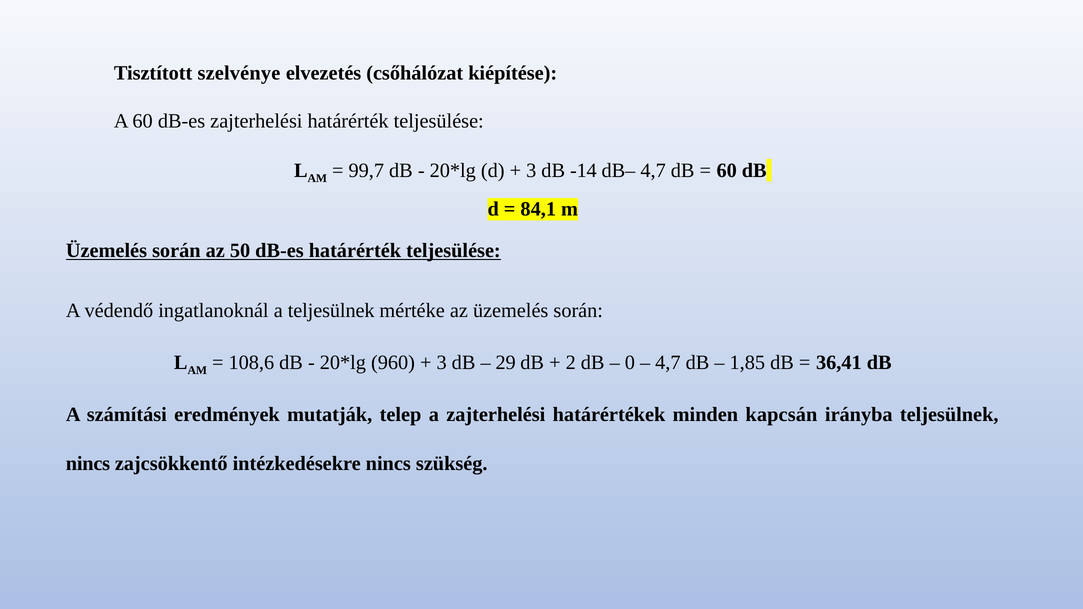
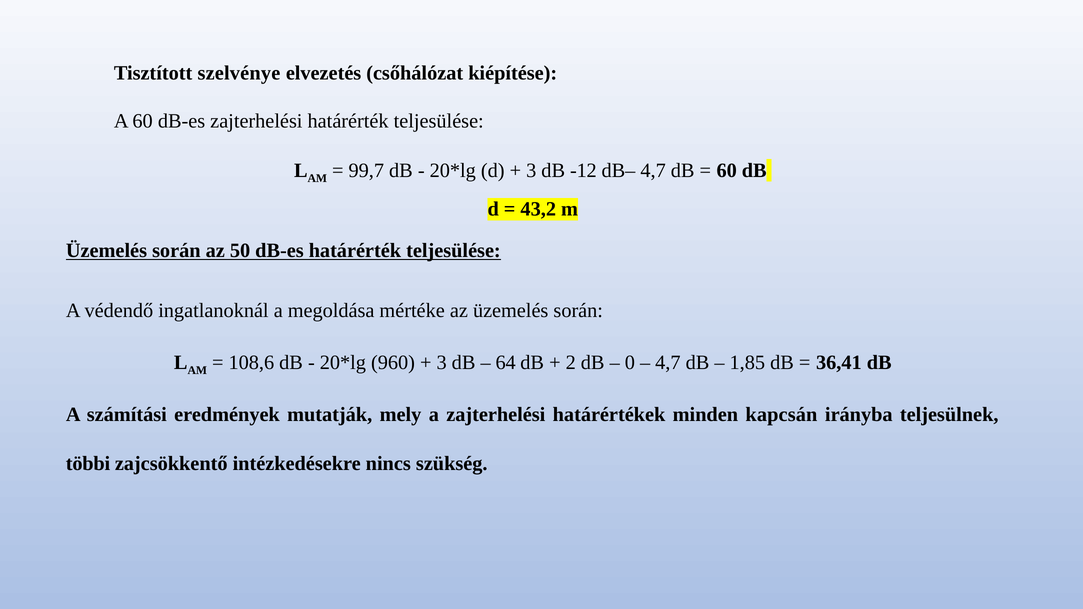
-14: -14 -> -12 (583, 170)
84,1: 84,1 -> 43,2 (538, 209)
a teljesülnek: teljesülnek -> megoldása (331, 311)
29: 29 -> 64 (506, 363)
telep: telep -> mely (401, 415)
nincs: nincs -> többi (88, 464)
